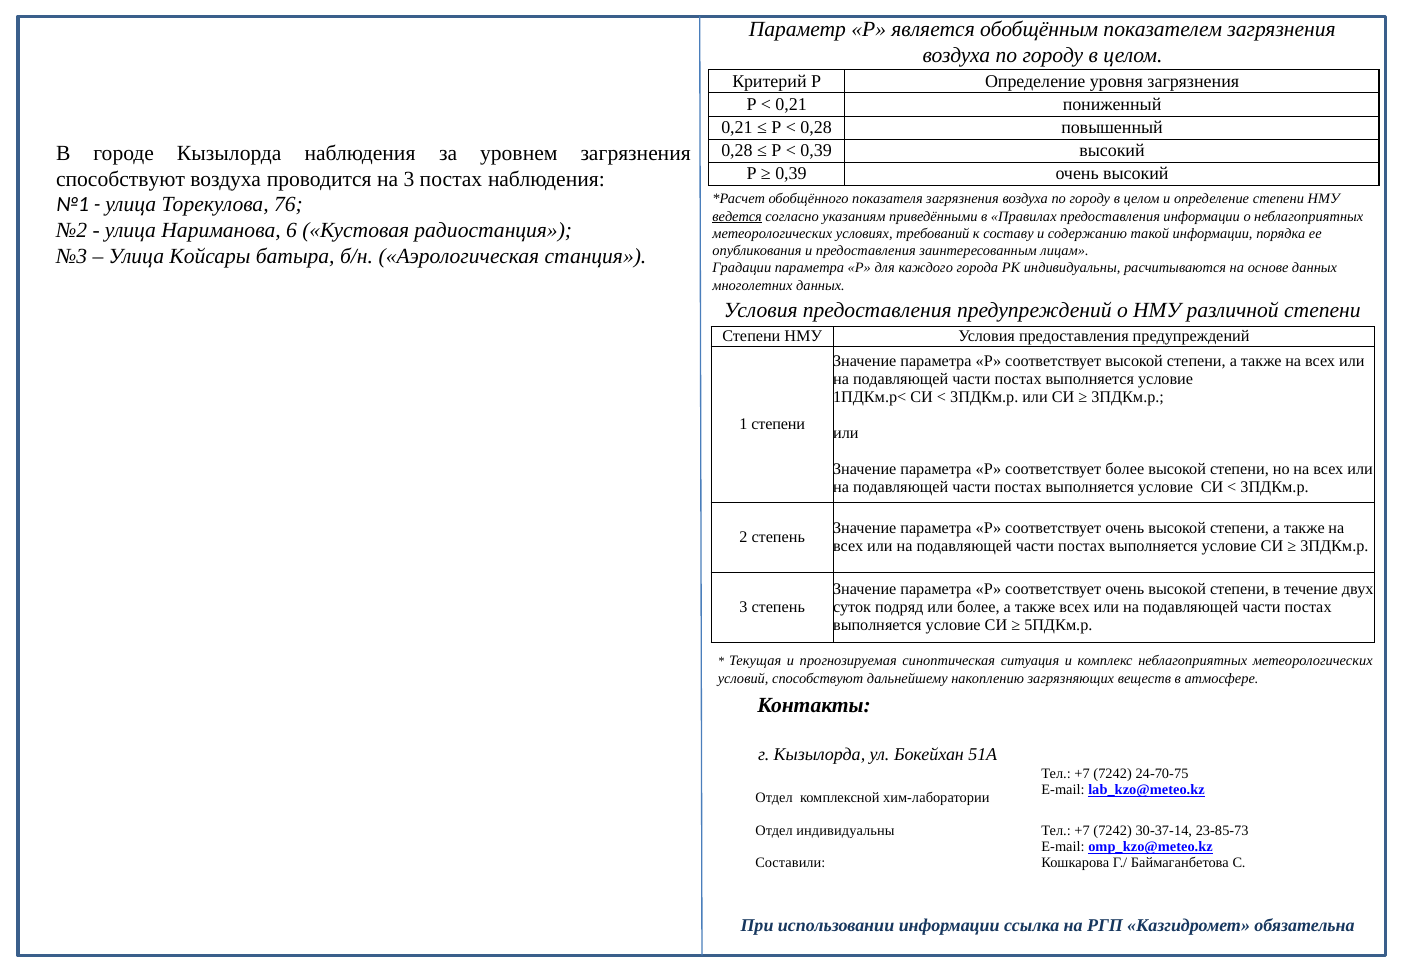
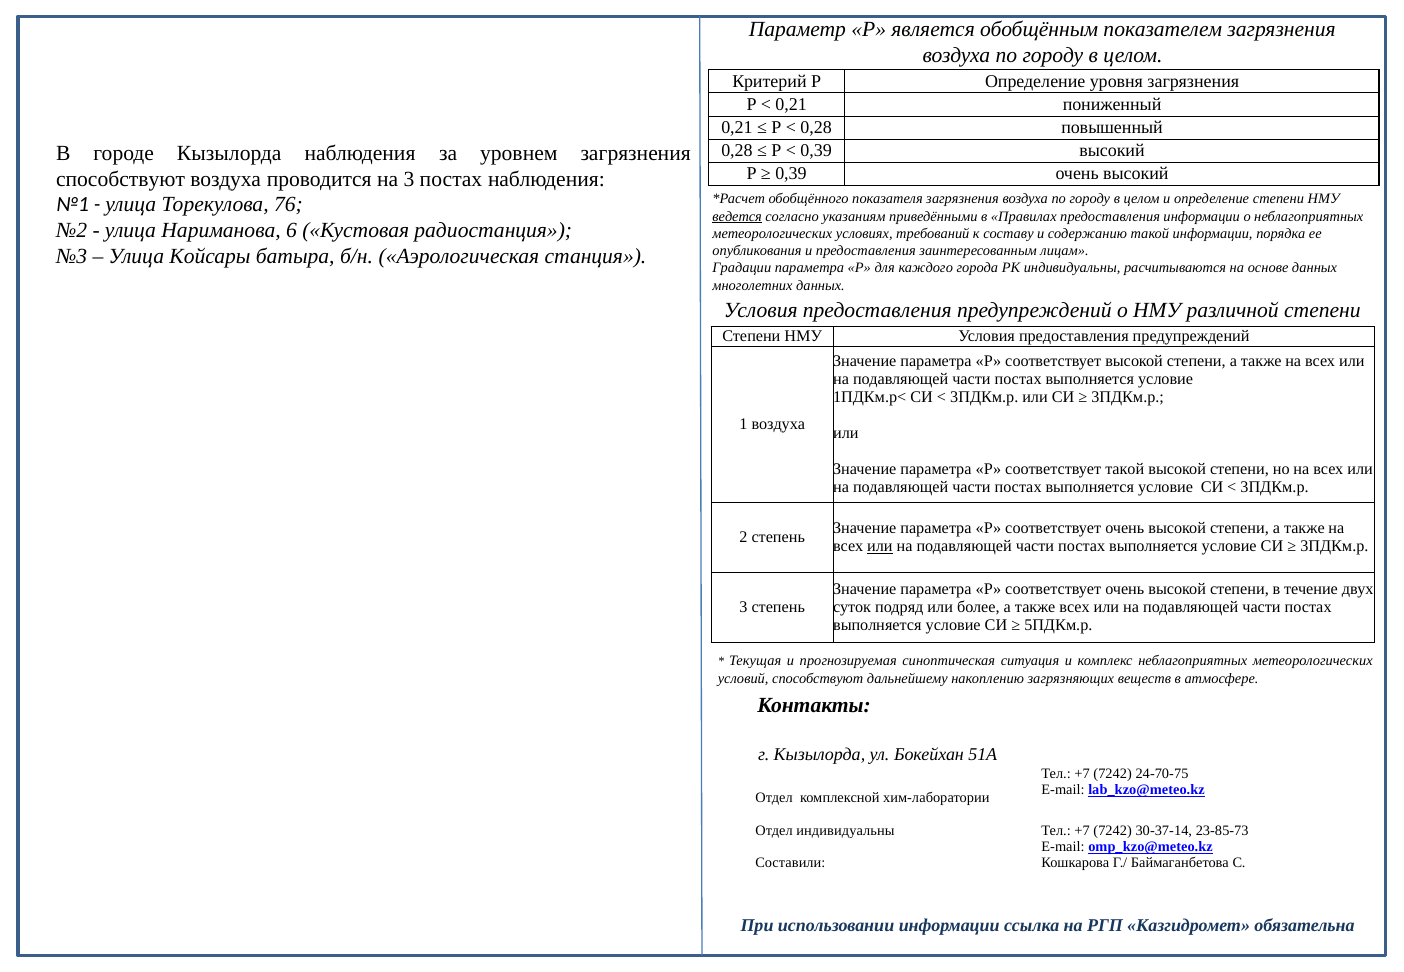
1 степени: степени -> воздуха (778, 424)
соответствует более: более -> такой (1125, 469)
или underline: none -> present (880, 546)
